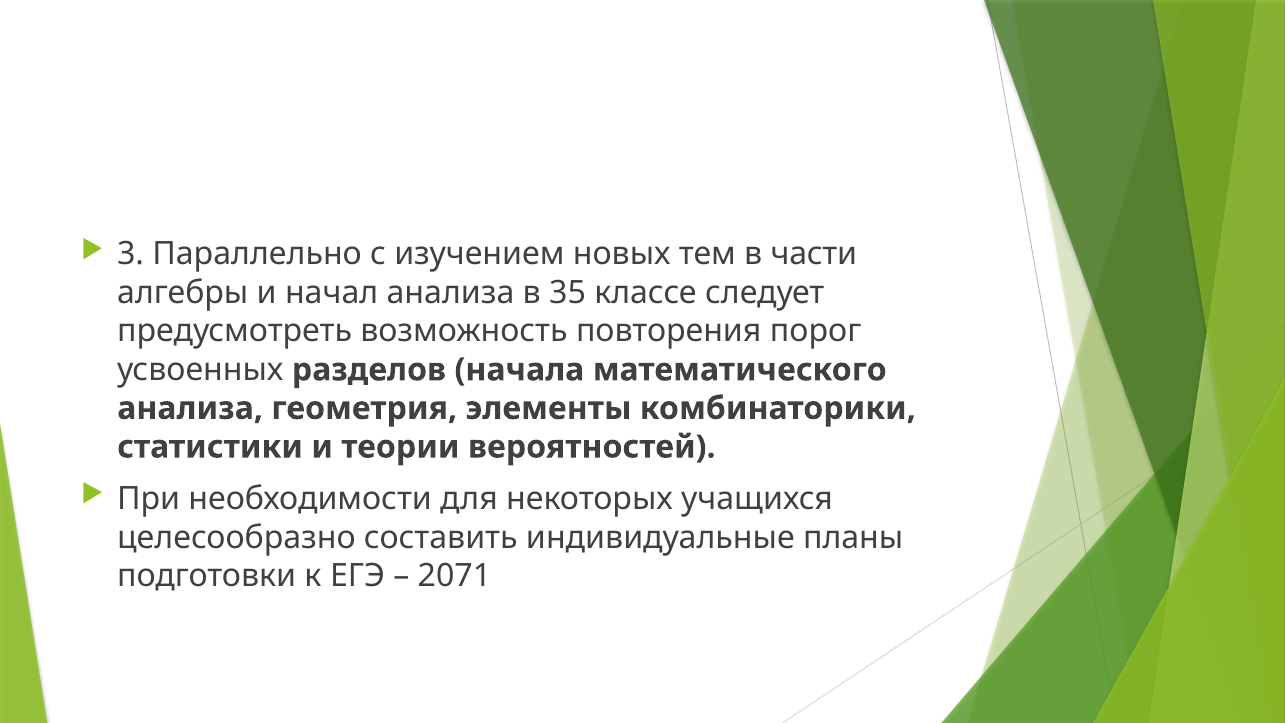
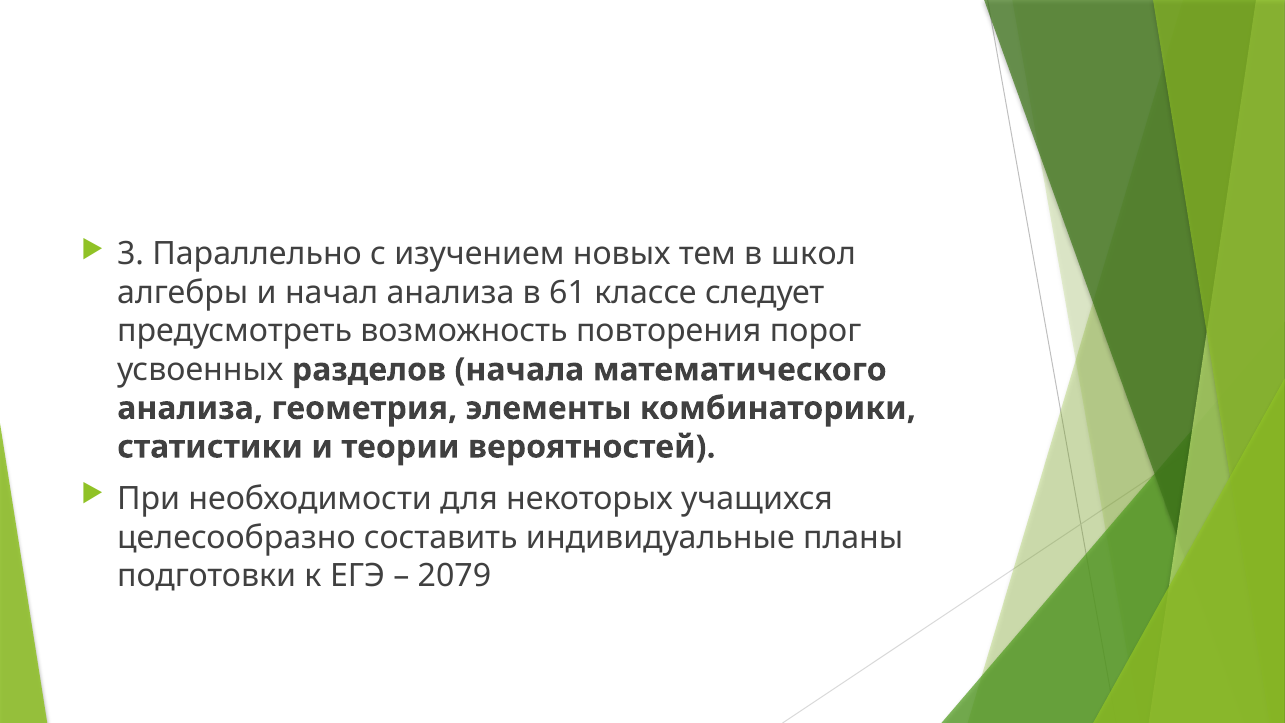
части: части -> школ (814, 254)
35: 35 -> 61 (568, 293)
2071: 2071 -> 2079 (454, 576)
